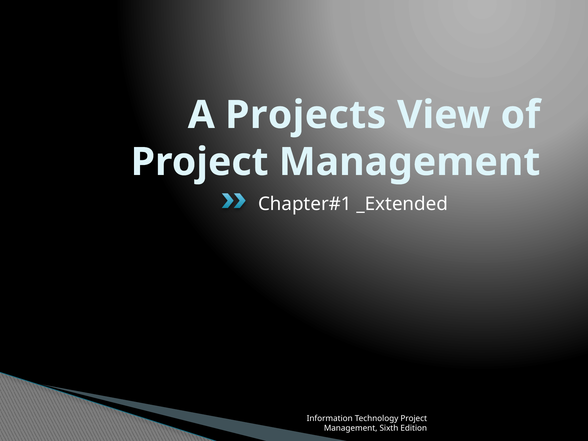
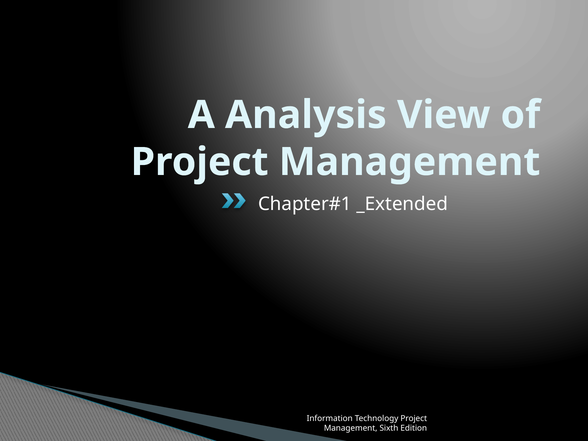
Projects: Projects -> Analysis (306, 115)
